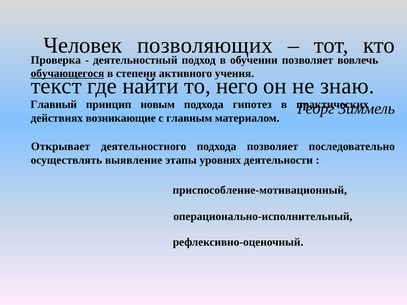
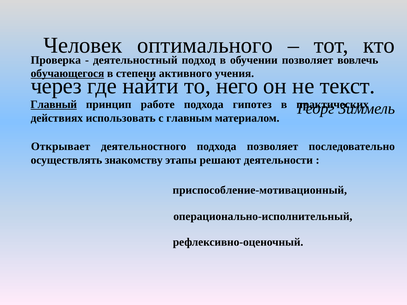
позволяющих: позволяющих -> оптимального (205, 45)
текст: текст -> через (56, 86)
знаю: знаю -> текст (348, 86)
Главный underline: none -> present (54, 105)
новым: новым -> работе (158, 105)
возникающие: возникающие -> использовать (121, 118)
выявление: выявление -> знакомству (134, 160)
уровнях: уровнях -> решают (220, 160)
